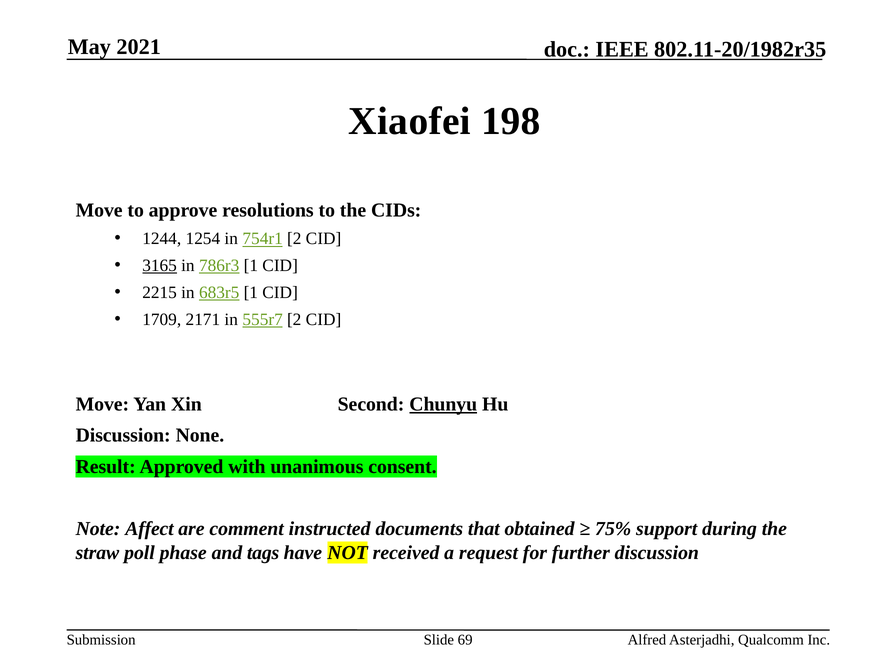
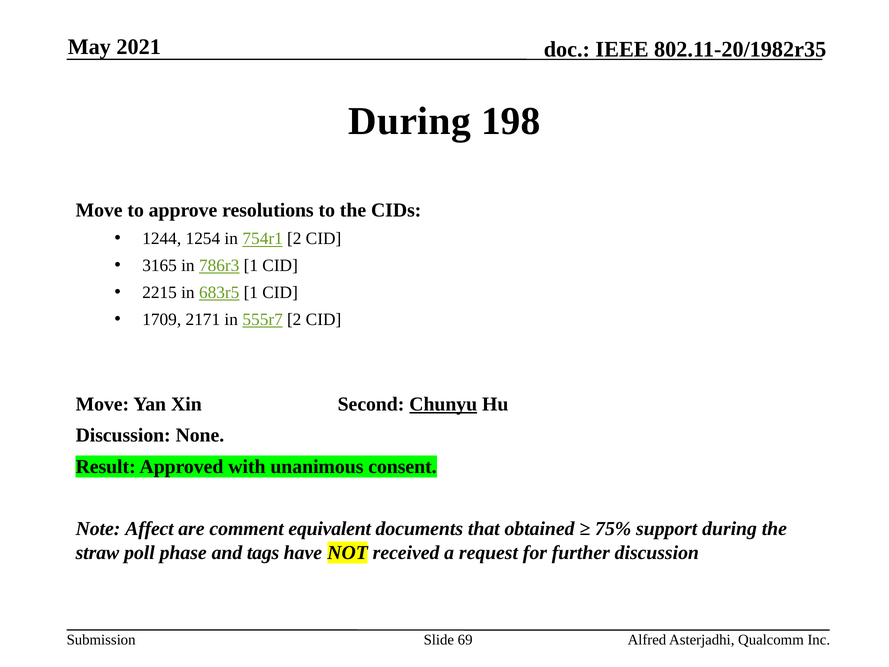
Xiaofei: Xiaofei -> During (410, 121)
3165 underline: present -> none (160, 265)
instructed: instructed -> equivalent (330, 529)
